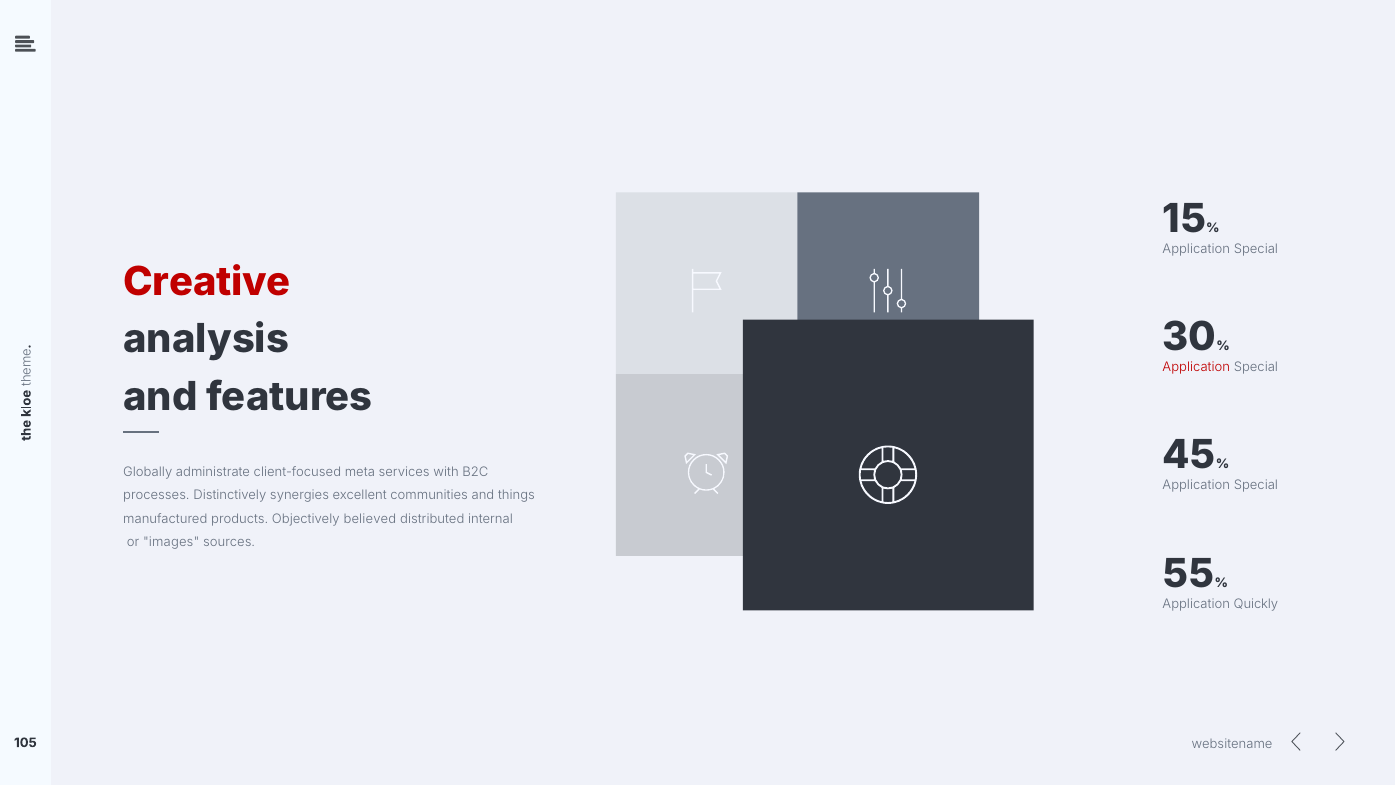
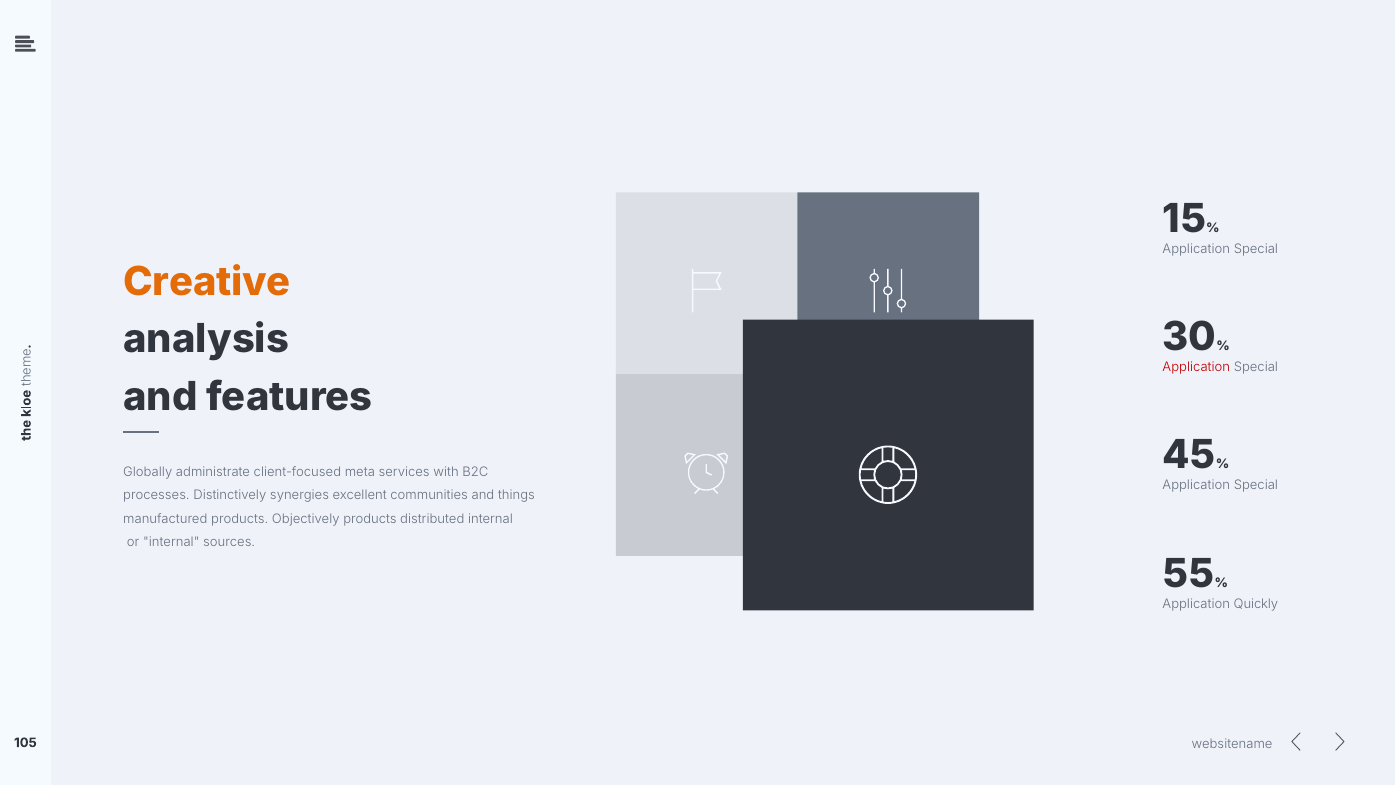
Creative colour: red -> orange (207, 282)
Objectively believed: believed -> products (370, 519)
or images: images -> internal (171, 542)
